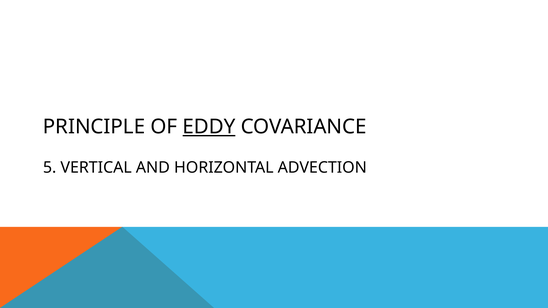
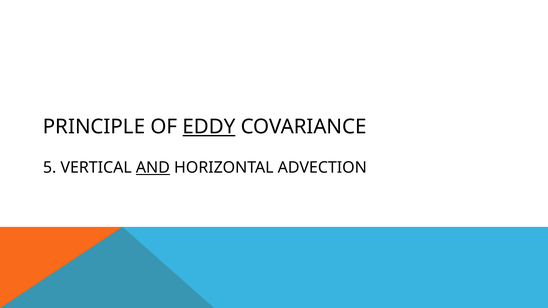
AND underline: none -> present (153, 168)
